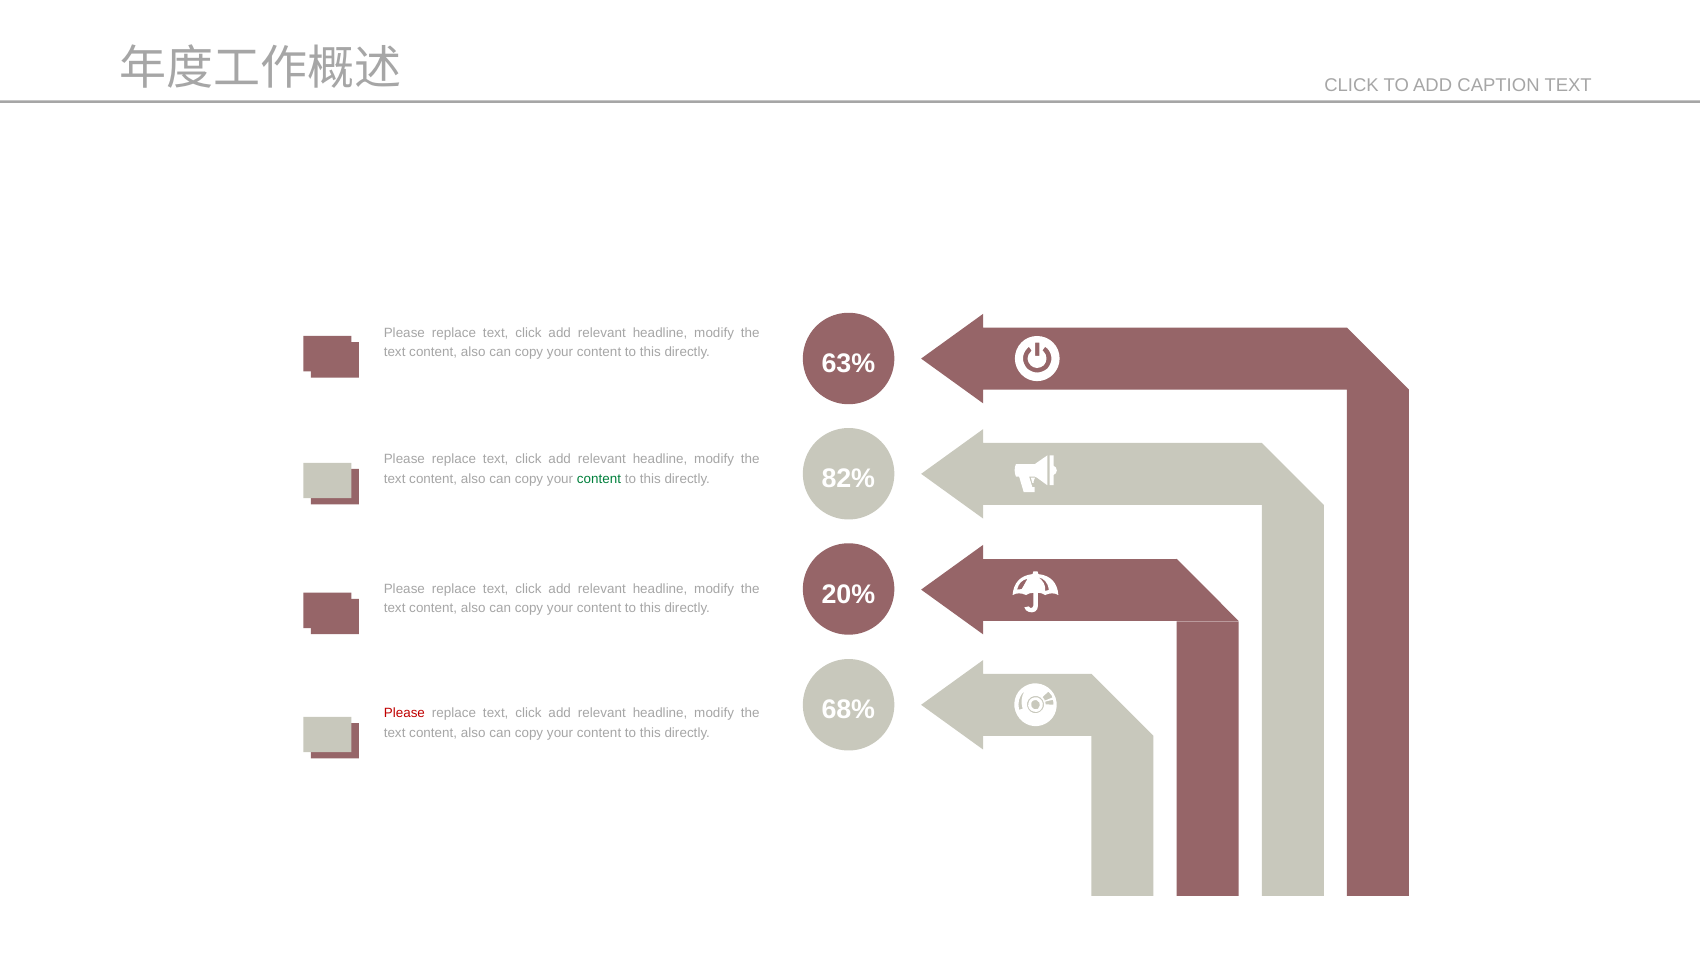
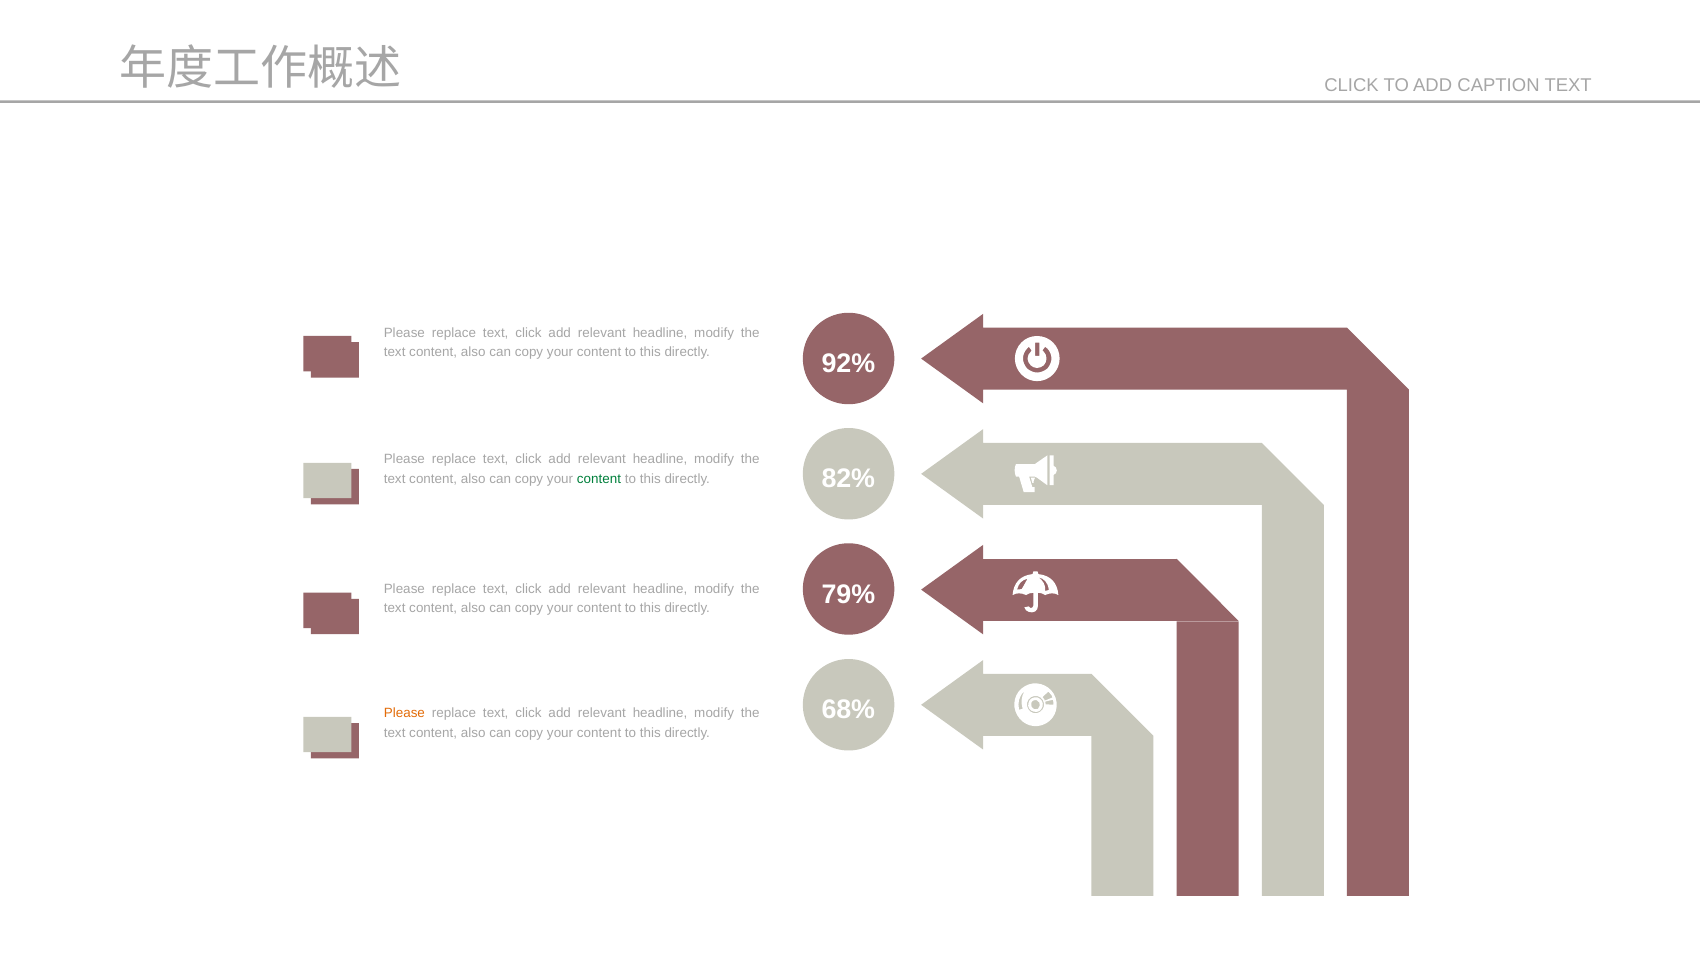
63%: 63% -> 92% (848, 364)
20%: 20% -> 79% (848, 594)
Please colour: red -> orange (404, 714)
